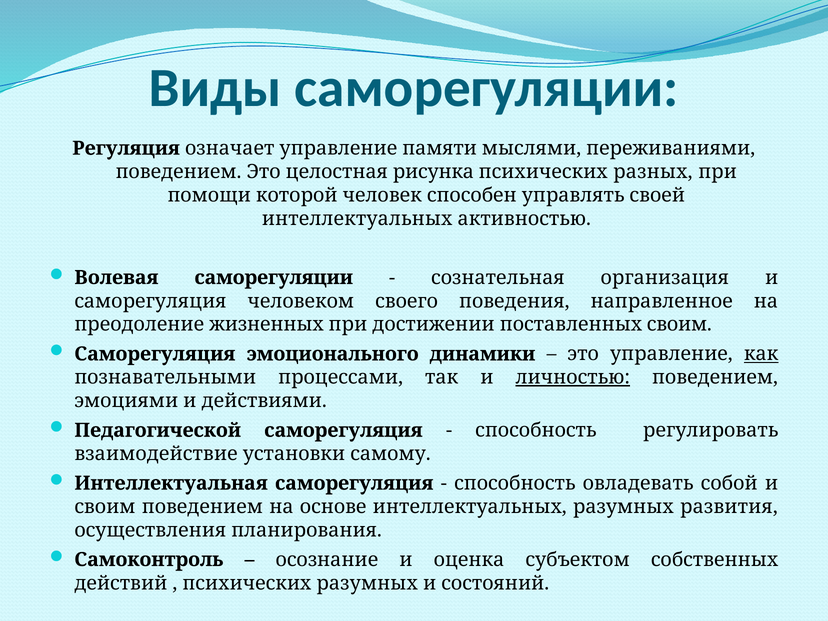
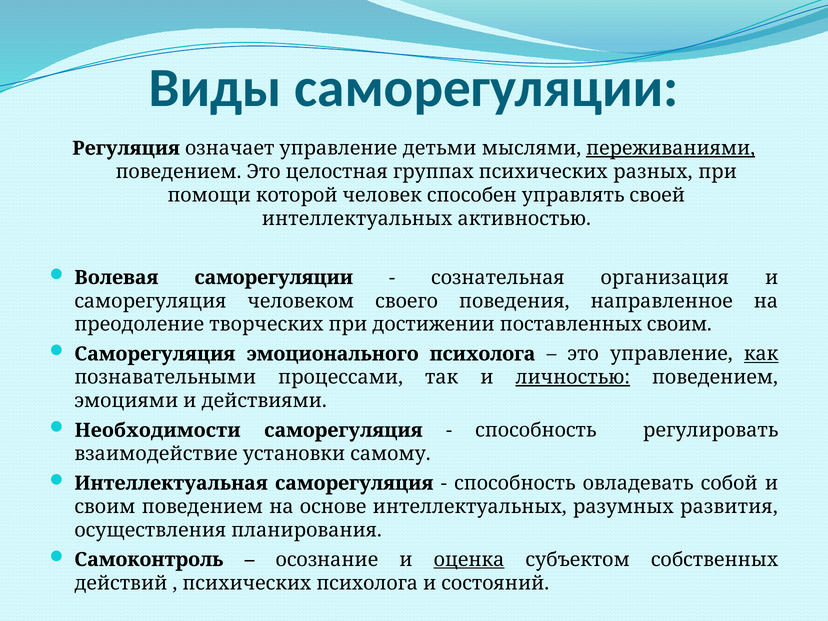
памяти: памяти -> детьми (439, 148)
переживаниями underline: none -> present (671, 148)
рисунка: рисунка -> группах (433, 172)
жизненных: жизненных -> творческих (266, 325)
эмоционального динамики: динамики -> психолога (483, 354)
Педагогической: Педагогической -> Необходимости (158, 430)
оценка underline: none -> present (469, 560)
психических разумных: разумных -> психолога (367, 583)
